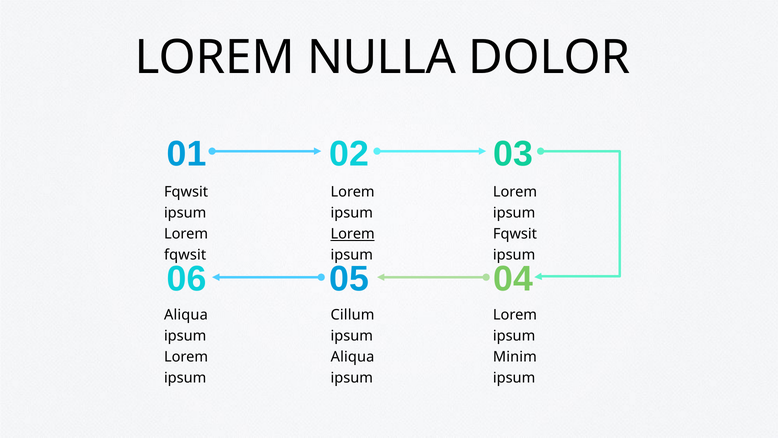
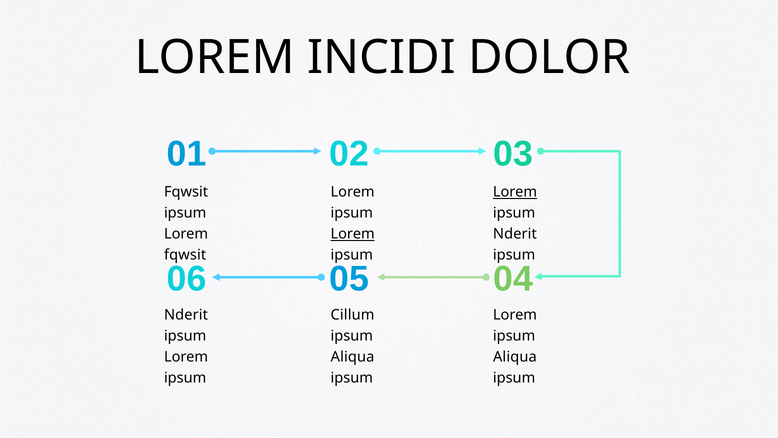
NULLA: NULLA -> INCIDI (381, 57)
Lorem underline: none -> present (515, 192)
Fqwsit: Fqwsit -> Nderit (515, 234)
Aliqua: Aliqua -> Nderit (186, 315)
Minim: Minim -> Aliqua (515, 357)
